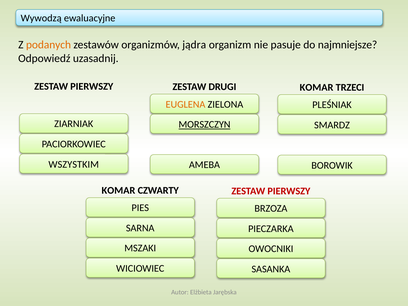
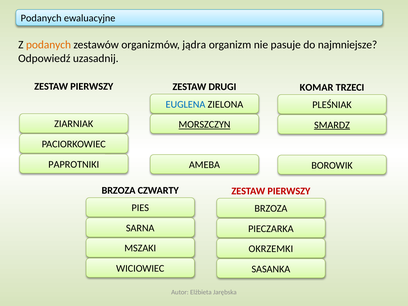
Wywodzą: Wywodzą -> Podanych (41, 18)
EUGLENA colour: orange -> blue (185, 104)
SMARDZ underline: none -> present (332, 125)
WSZYSTKIM: WSZYSTKIM -> PAPROTNIKI (74, 164)
KOMAR: KOMAR -> BRZOZA (119, 191)
OWOCNIKI: OWOCNIKI -> OKRZEMKI (271, 249)
